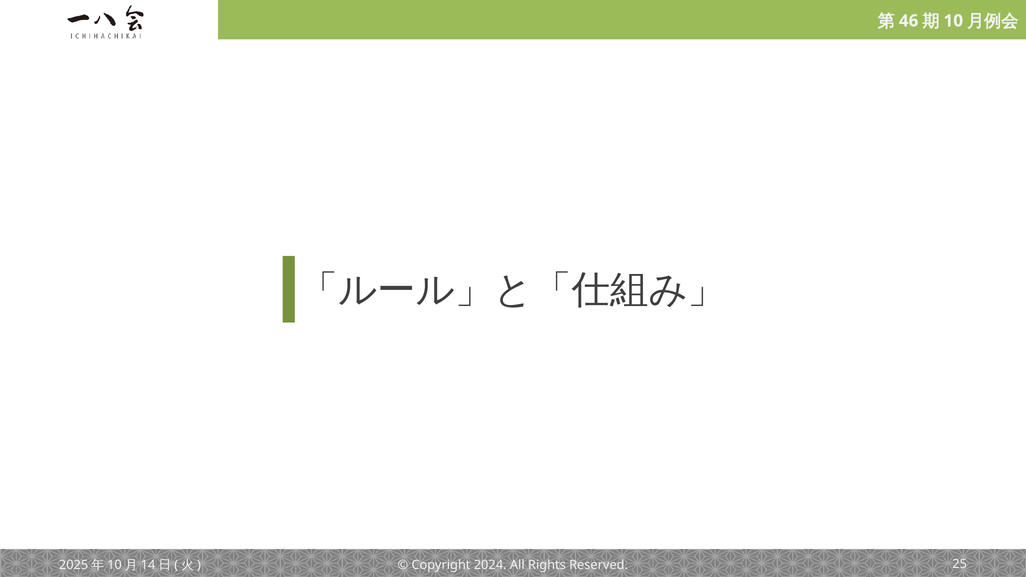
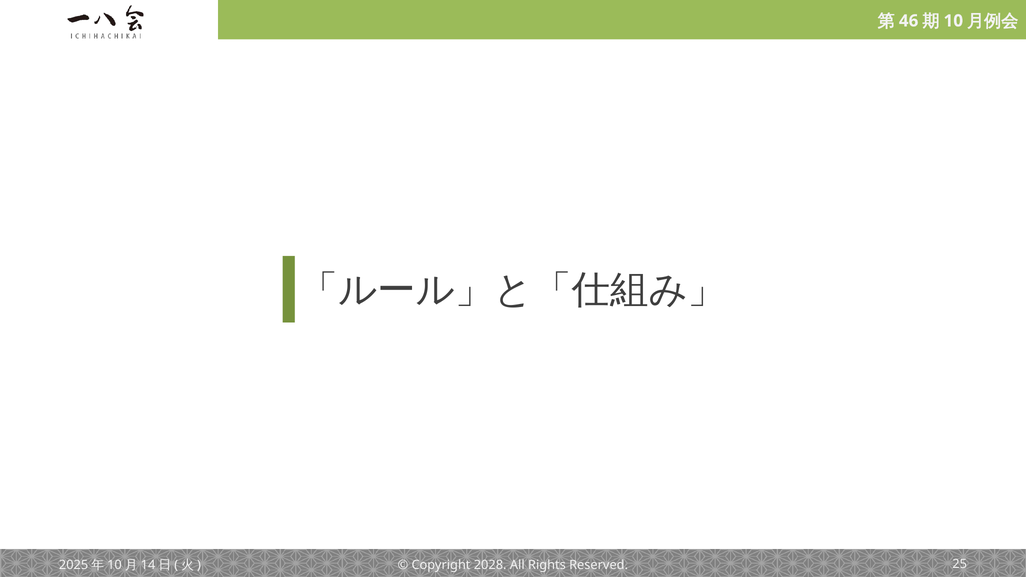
2024: 2024 -> 2028 (490, 565)
